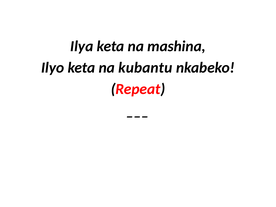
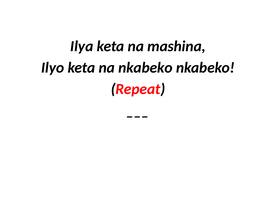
na kubantu: kubantu -> nkabeko (145, 68)
